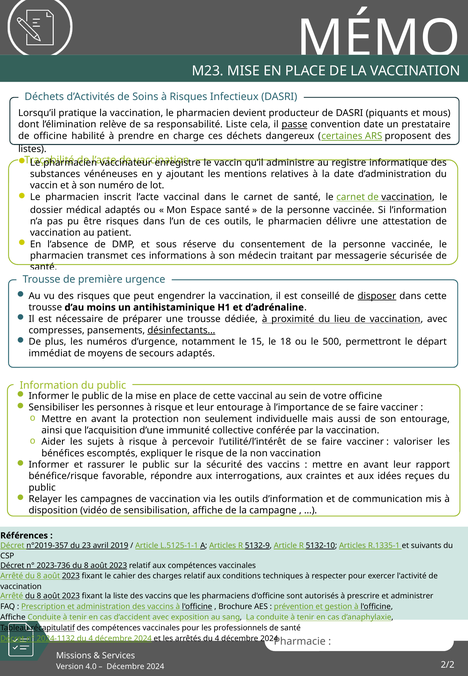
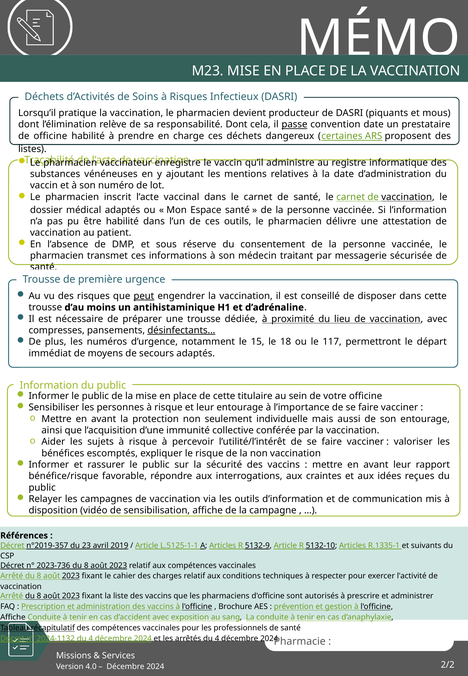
responsabilité Liste: Liste -> Dont (237, 124)
être risques: risques -> habilité (122, 221)
peut underline: none -> present (144, 296)
disposer underline: present -> none (377, 296)
500: 500 -> 117 (332, 342)
cette vaccinal: vaccinal -> titulaire (255, 396)
